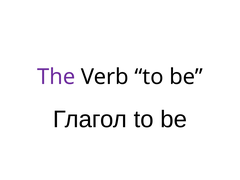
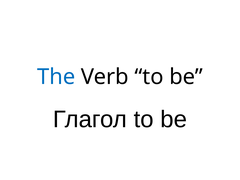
The colour: purple -> blue (56, 77)
